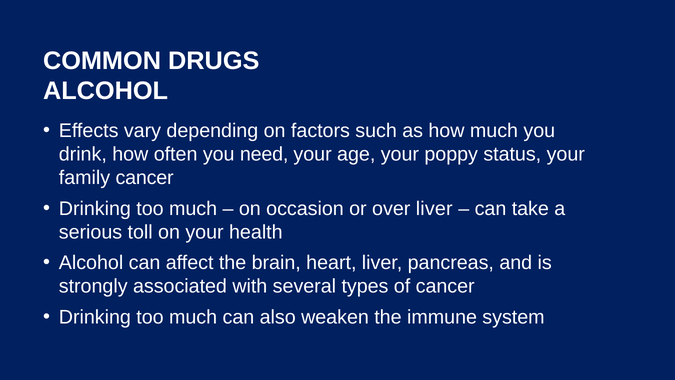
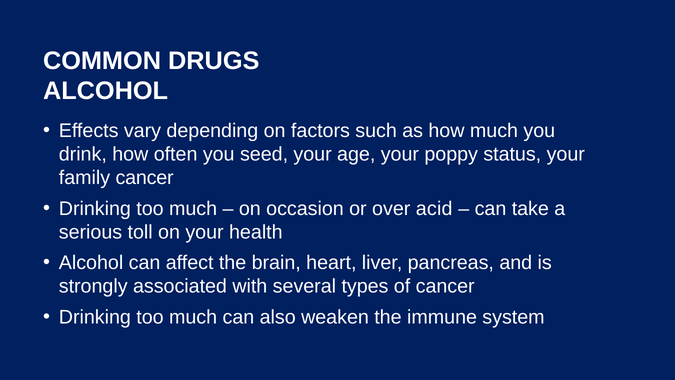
need: need -> seed (264, 154)
over liver: liver -> acid (434, 208)
